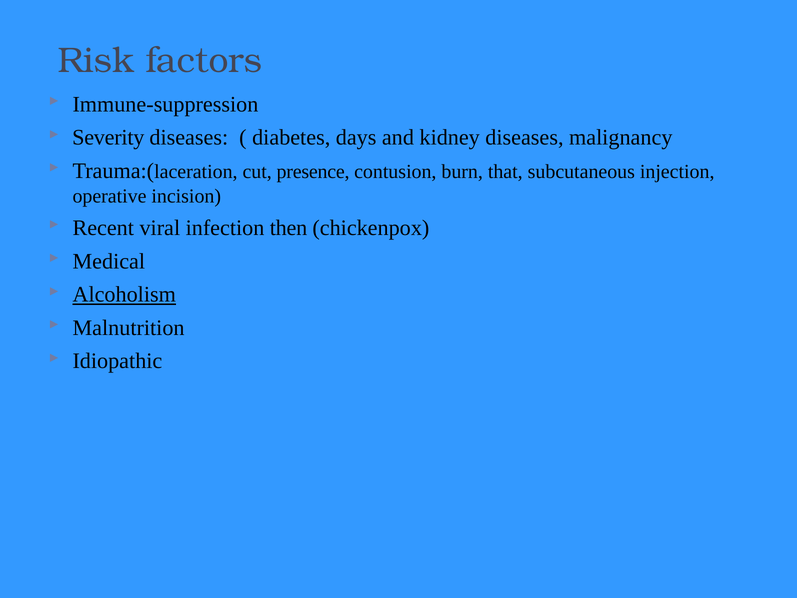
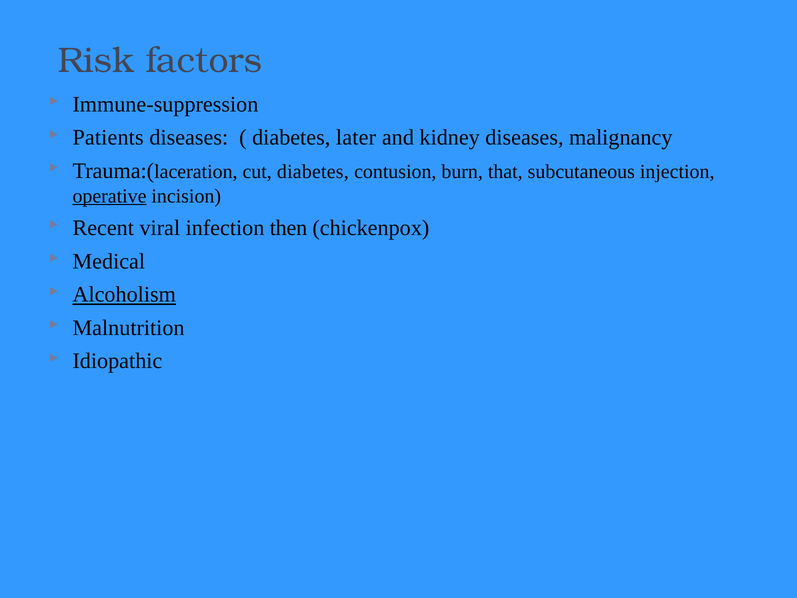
Severity: Severity -> Patients (108, 138)
days: days -> later (356, 138)
cut presence: presence -> diabetes (313, 172)
operative underline: none -> present (109, 196)
